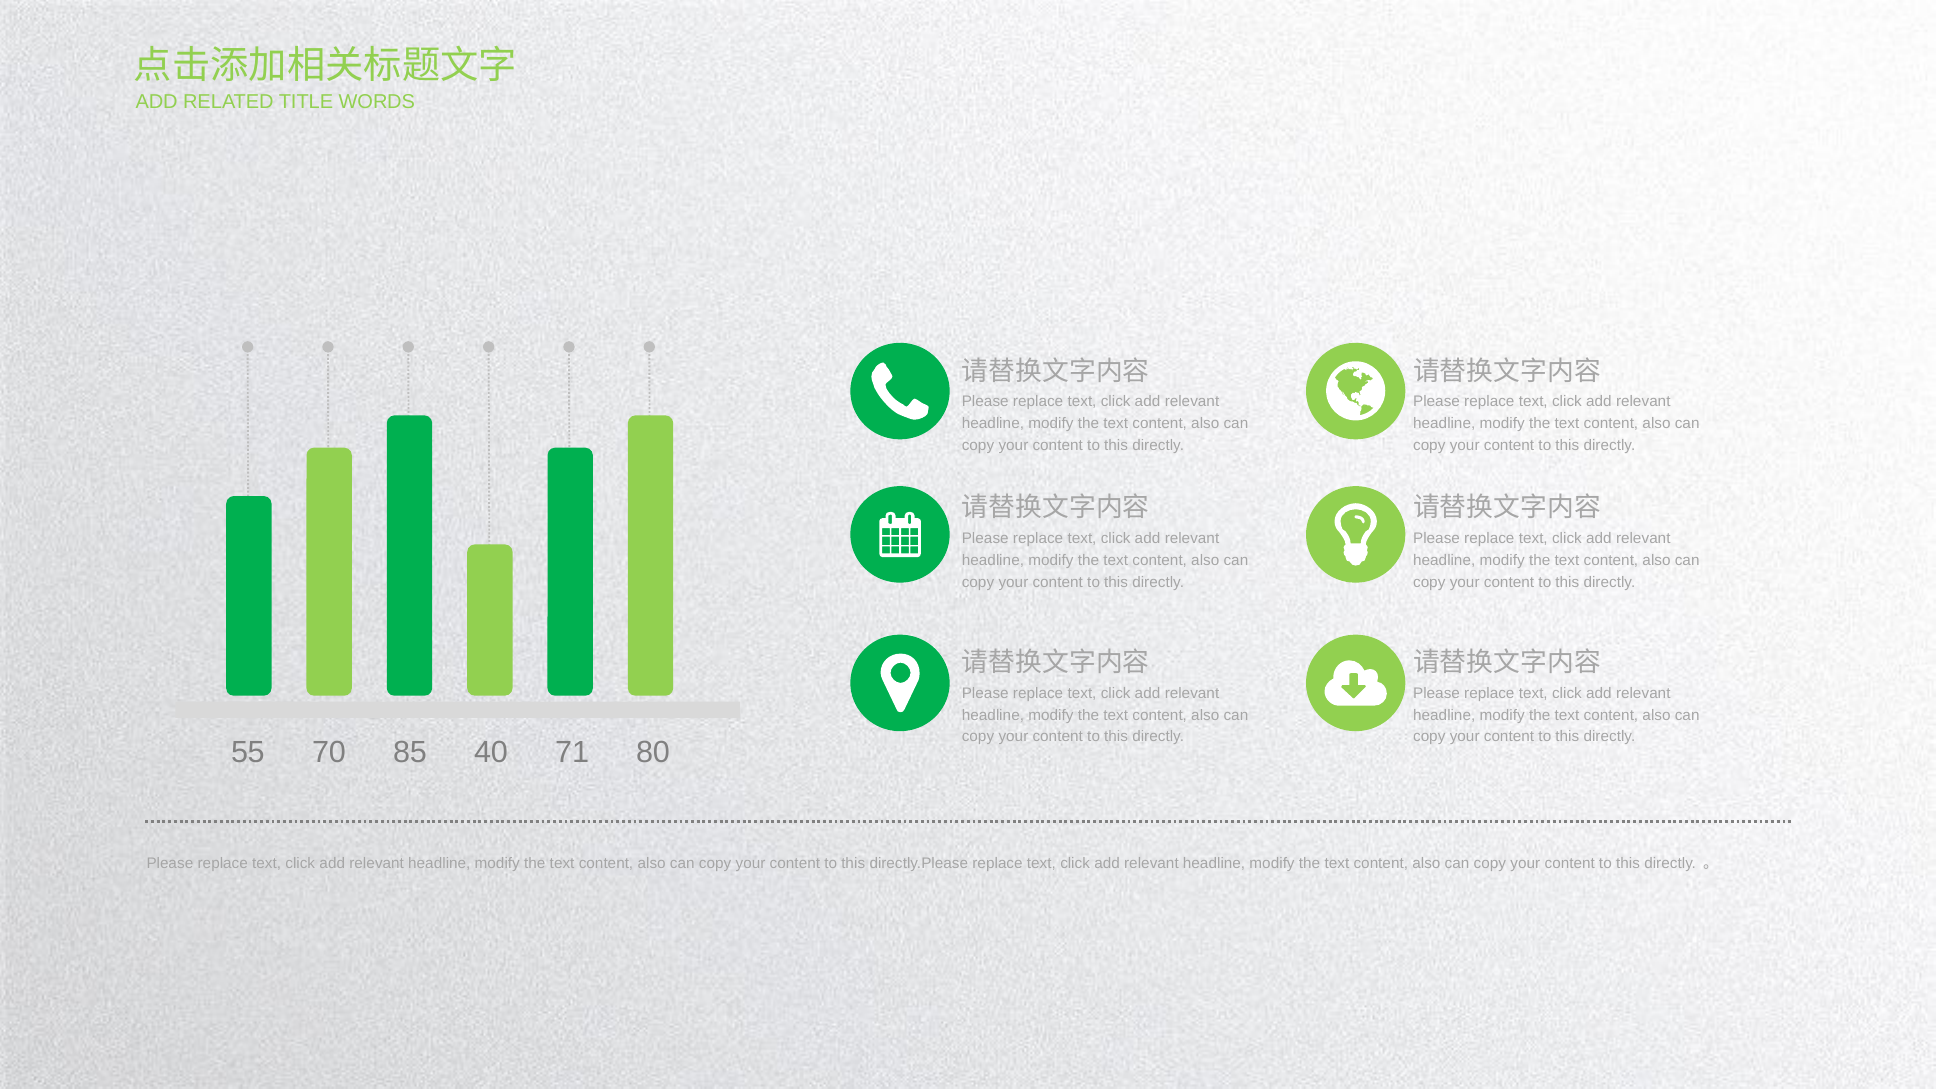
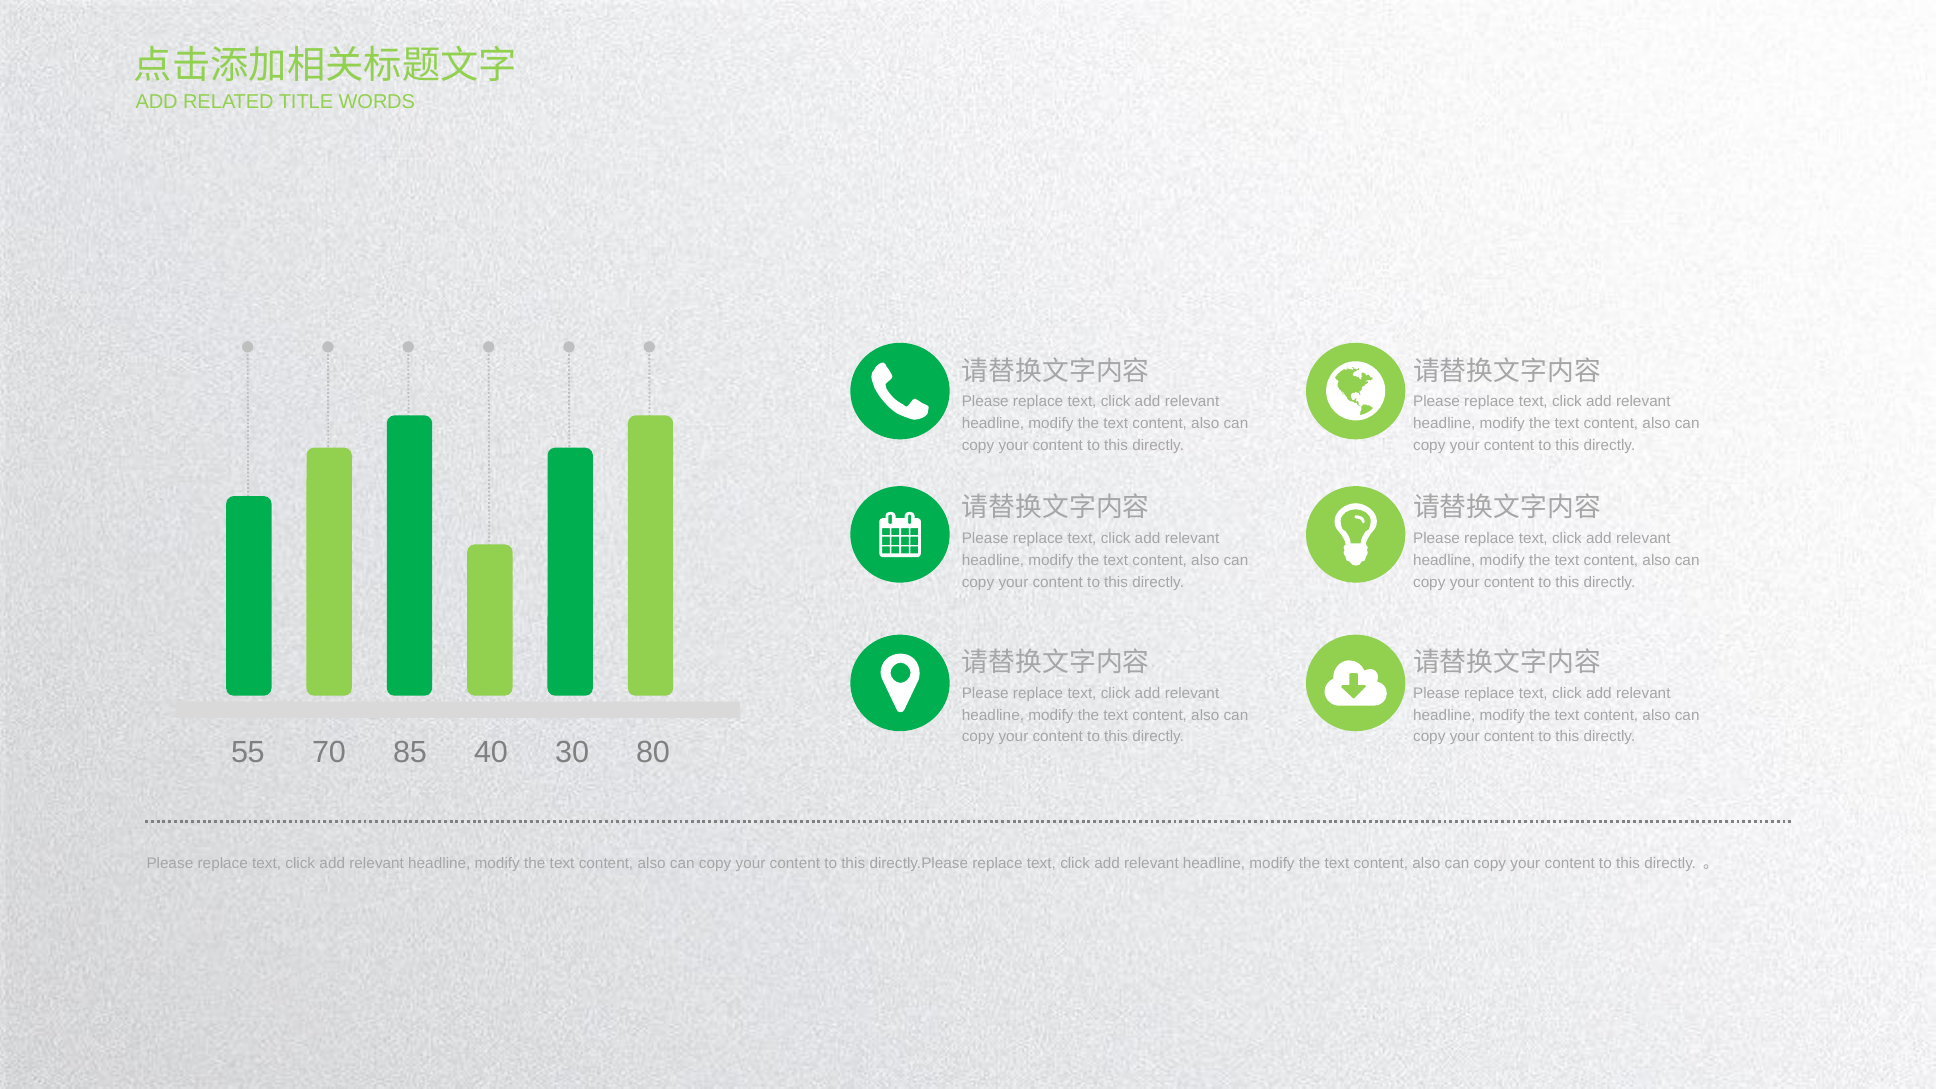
71: 71 -> 30 (572, 752)
